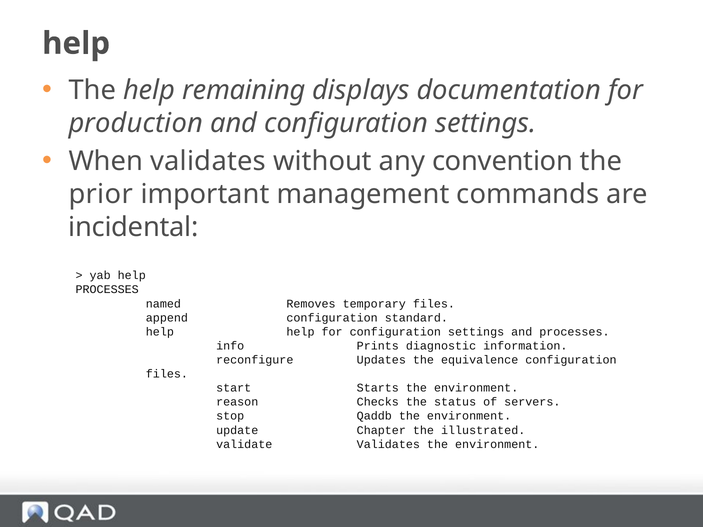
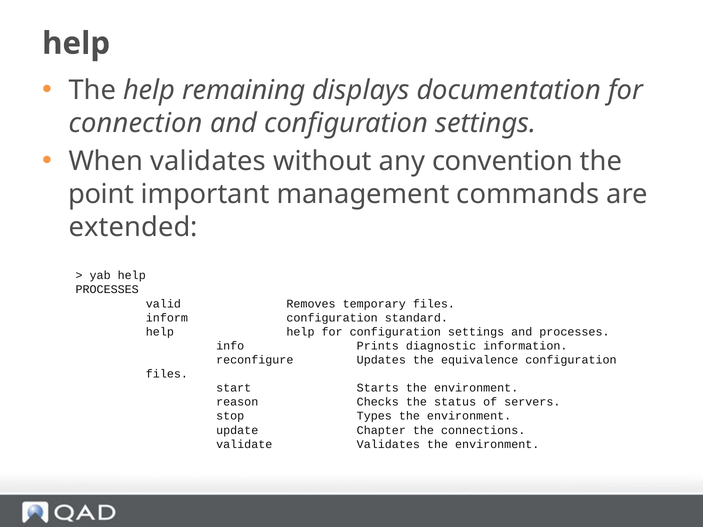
production: production -> connection (136, 123)
prior: prior -> point (101, 194)
incidental: incidental -> extended (133, 227)
named: named -> valid (163, 304)
append: append -> inform (167, 318)
Qaddb: Qaddb -> Types (374, 416)
illustrated: illustrated -> connections (483, 430)
